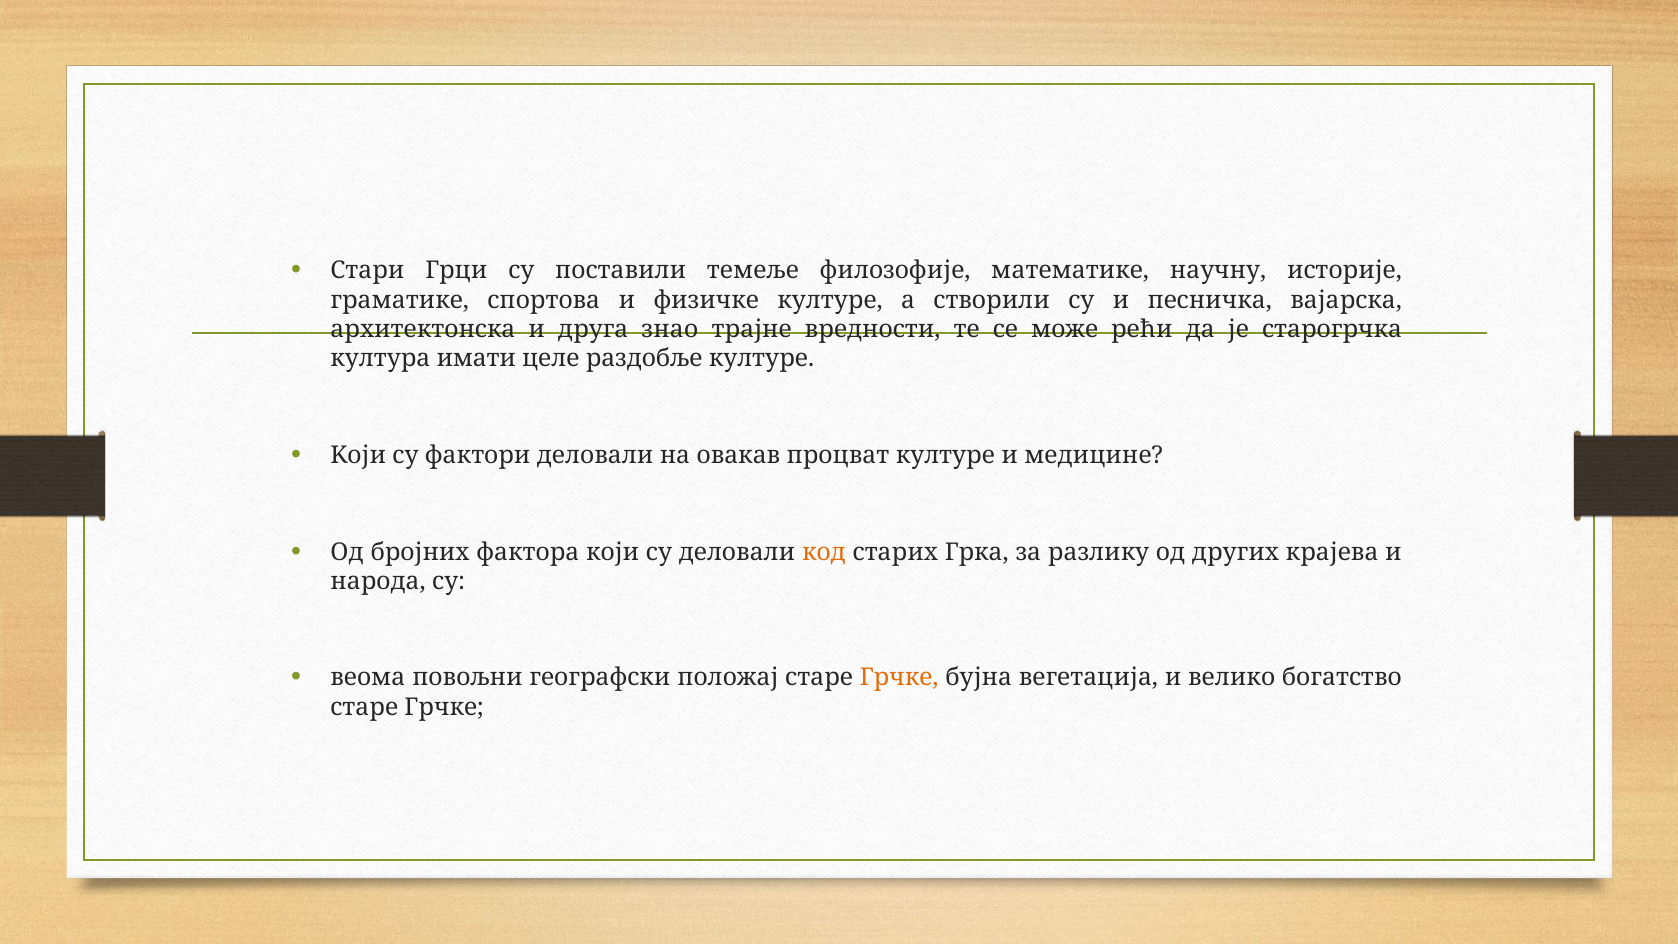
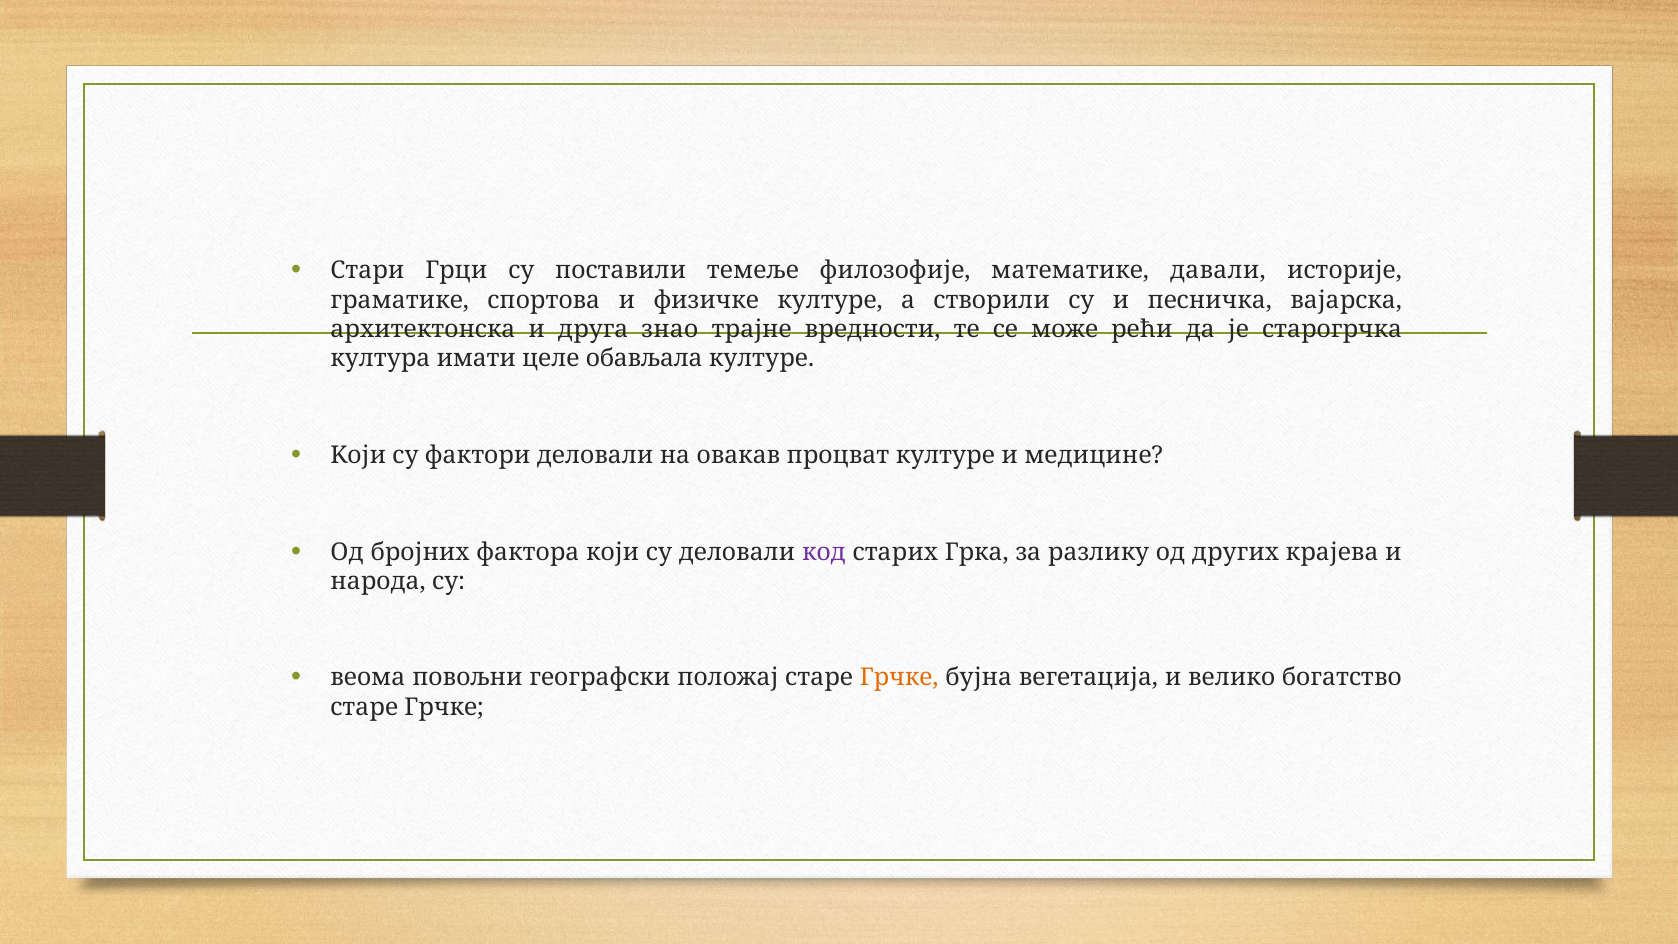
научну: научну -> давали (1218, 271)
раздобље: раздобље -> обављала (644, 359)
код colour: orange -> purple (824, 552)
